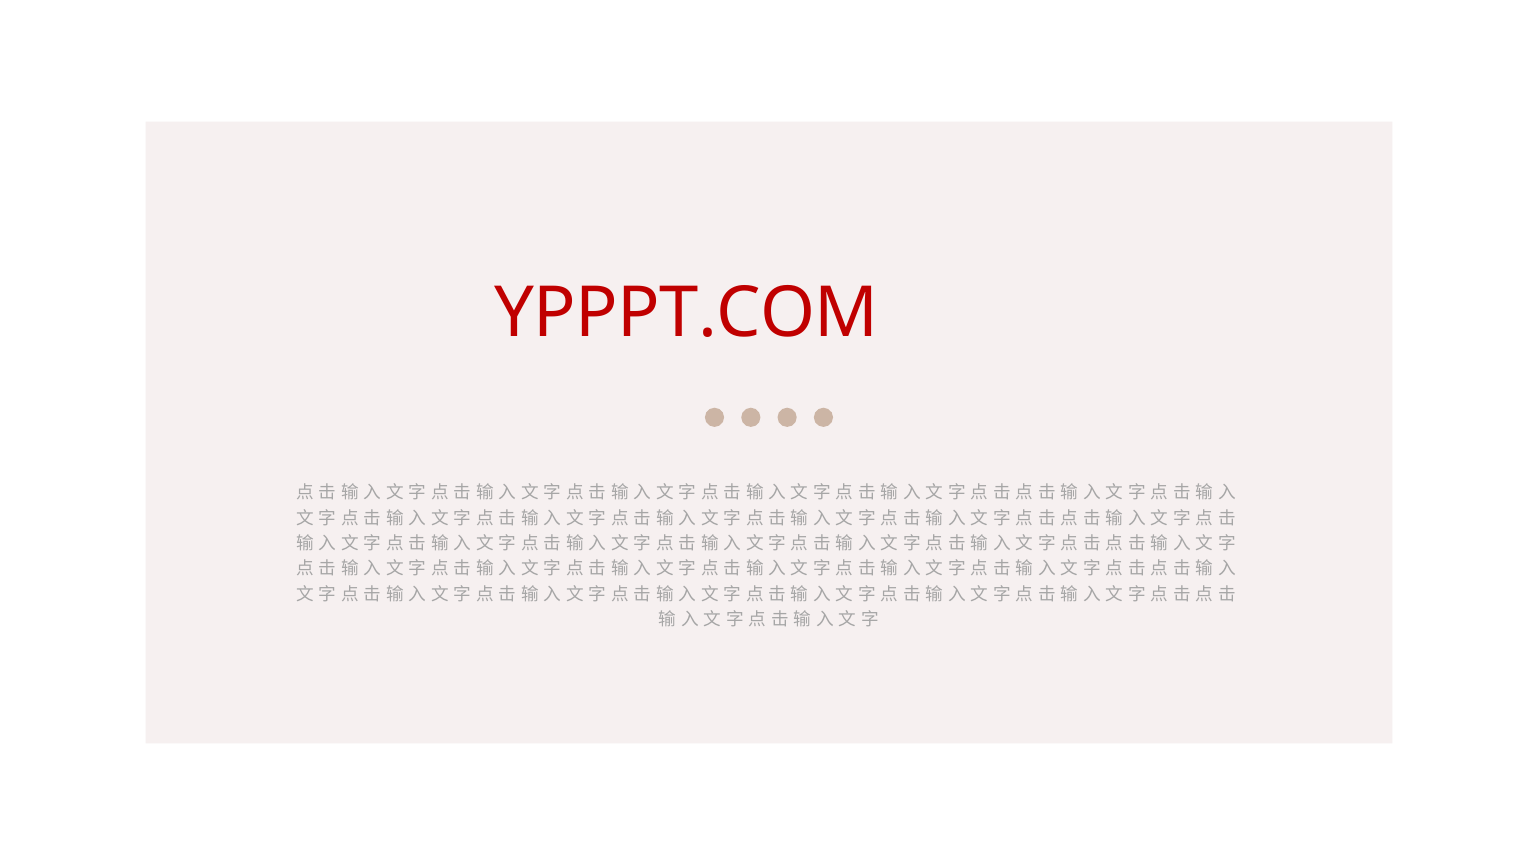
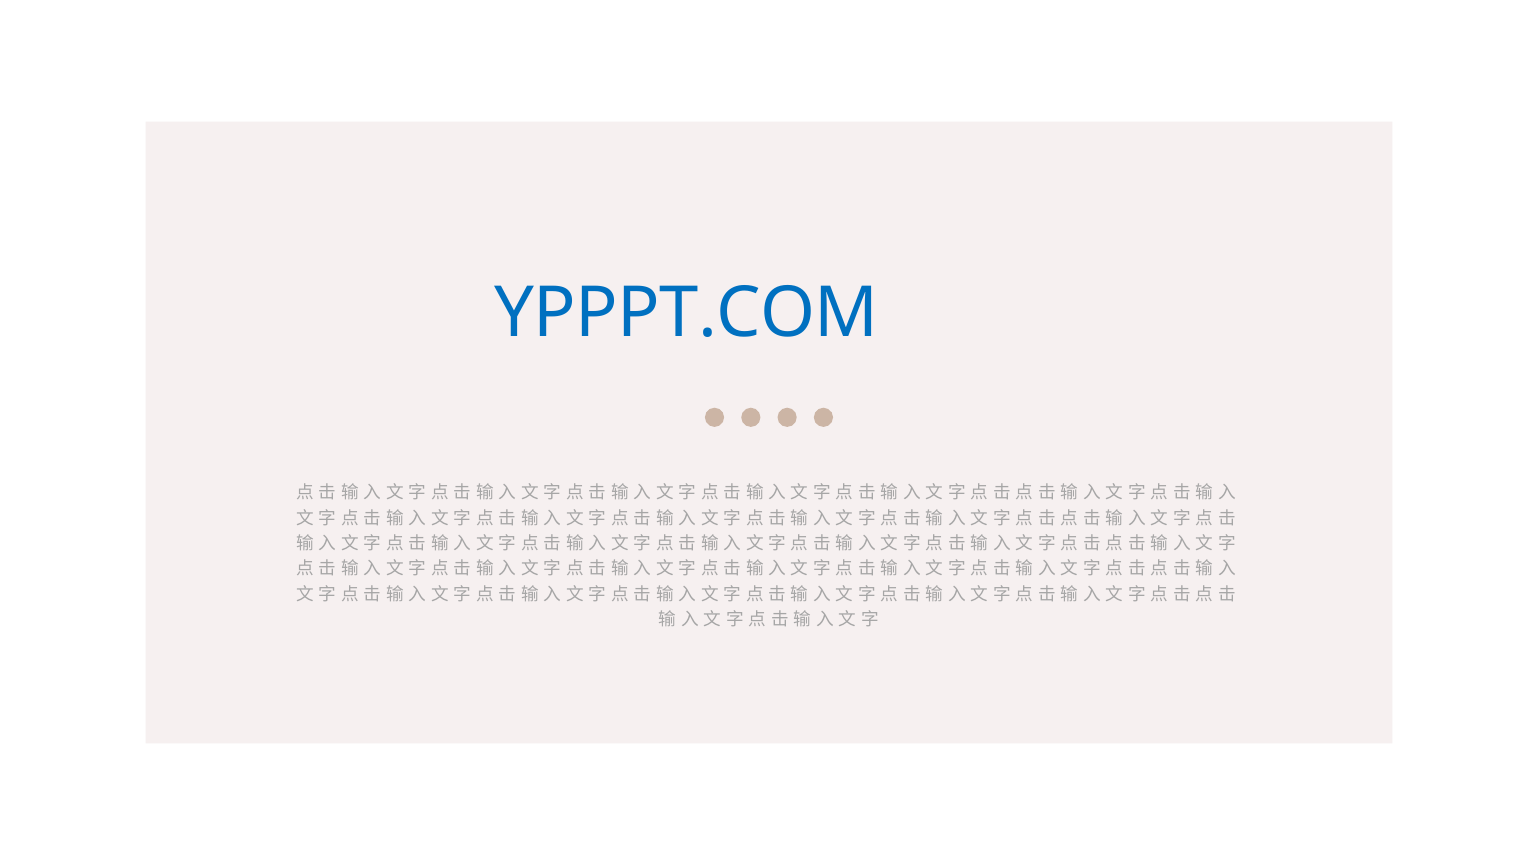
YPPPT.COM colour: red -> blue (687, 313)
